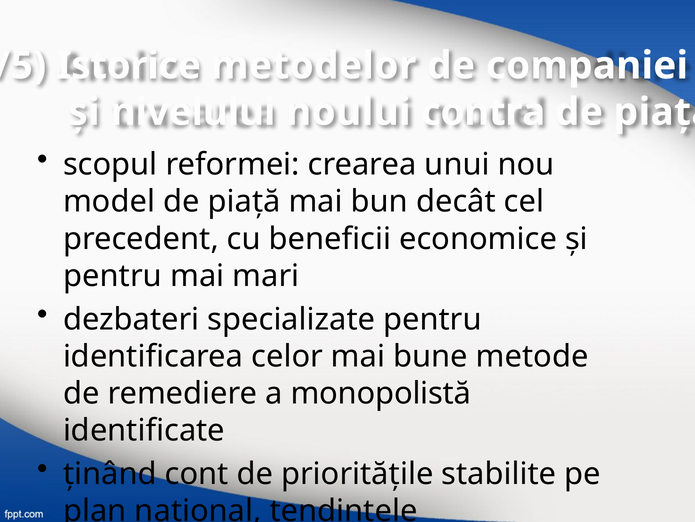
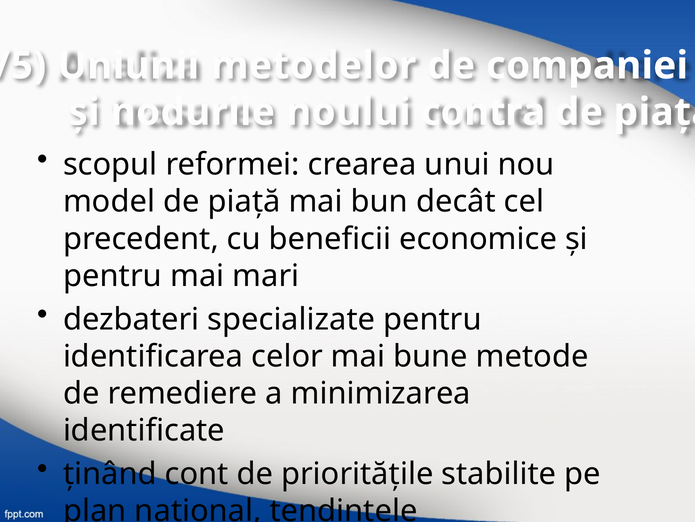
Istorice: Istorice -> Uniunii (128, 66)
nivelului: nivelului -> nodurile (193, 112)
monopolistă: monopolistă -> minimizarea (381, 393)
